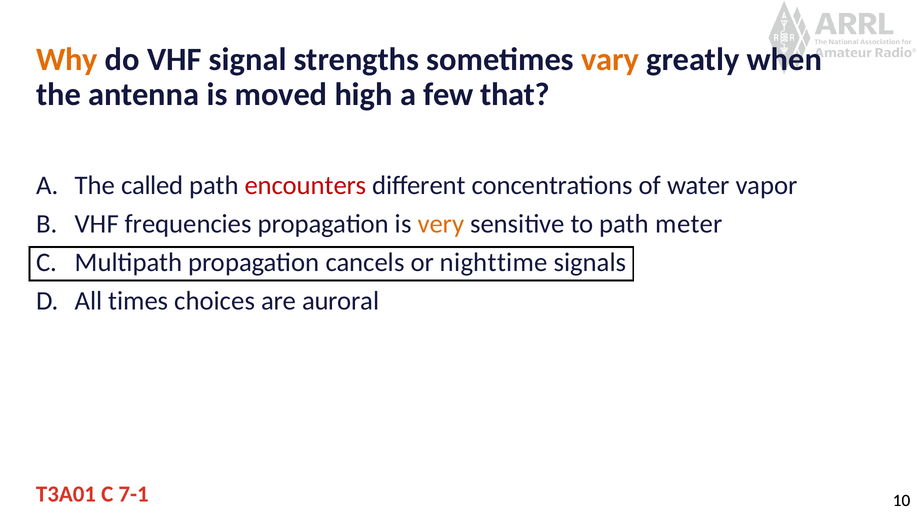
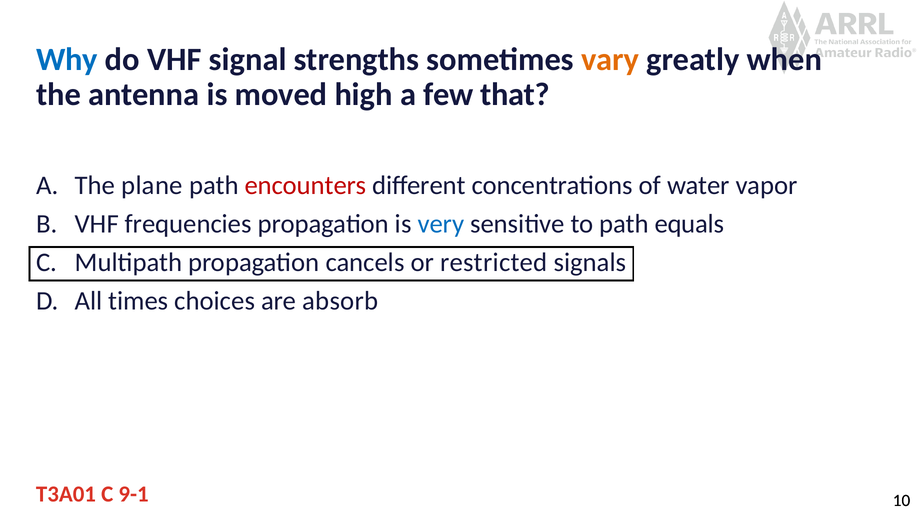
Why colour: orange -> blue (67, 60)
called: called -> plane (152, 185)
very colour: orange -> blue (441, 224)
meter: meter -> equals (689, 224)
nighttime: nighttime -> restricted (494, 262)
auroral: auroral -> absorb (340, 301)
7-1: 7-1 -> 9-1 (134, 494)
